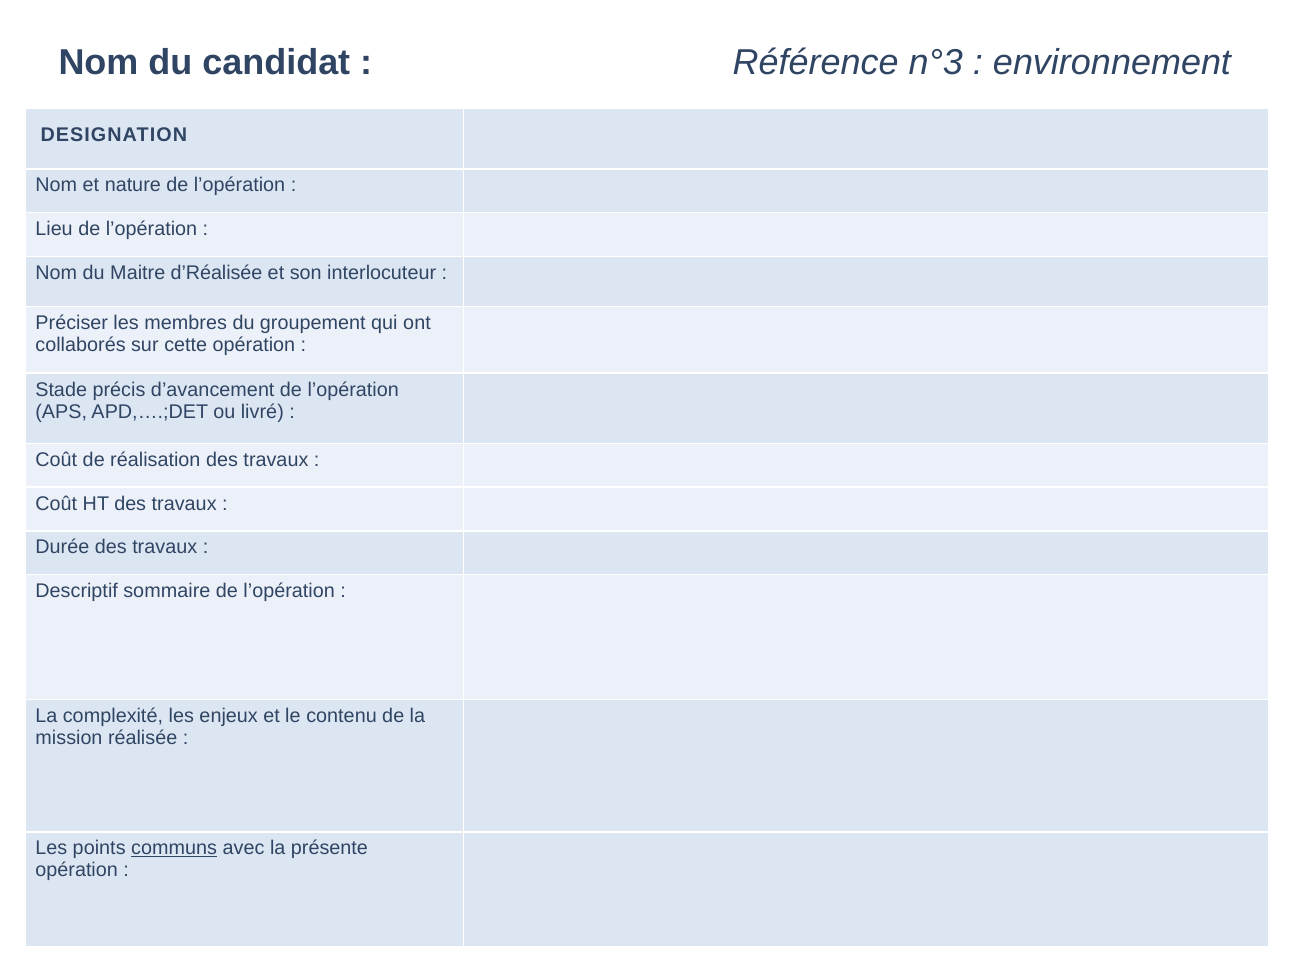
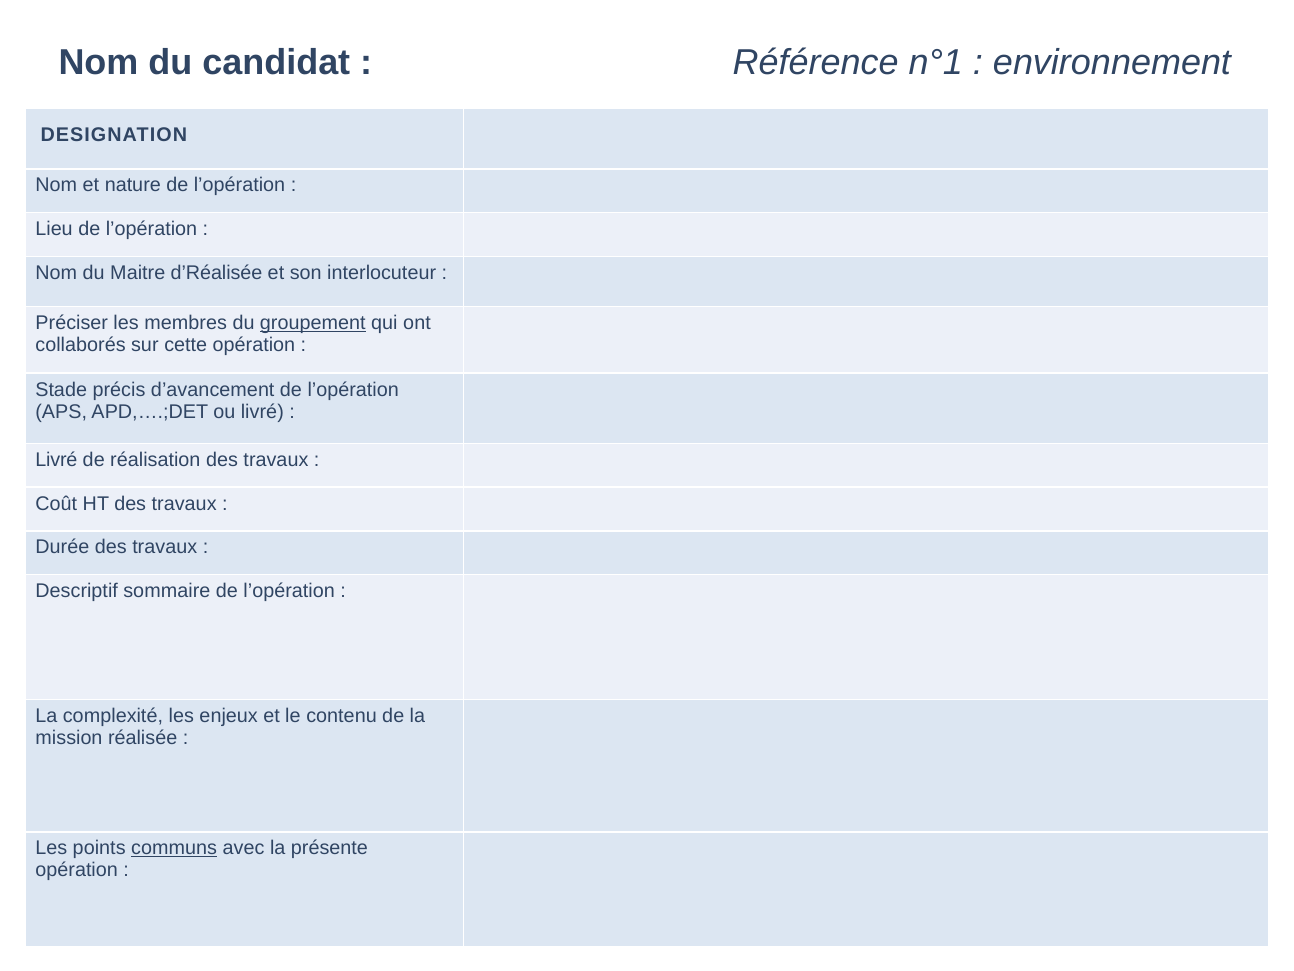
n°3: n°3 -> n°1 (936, 62)
groupement underline: none -> present (313, 323)
Coût: Coût -> Livré (56, 460)
